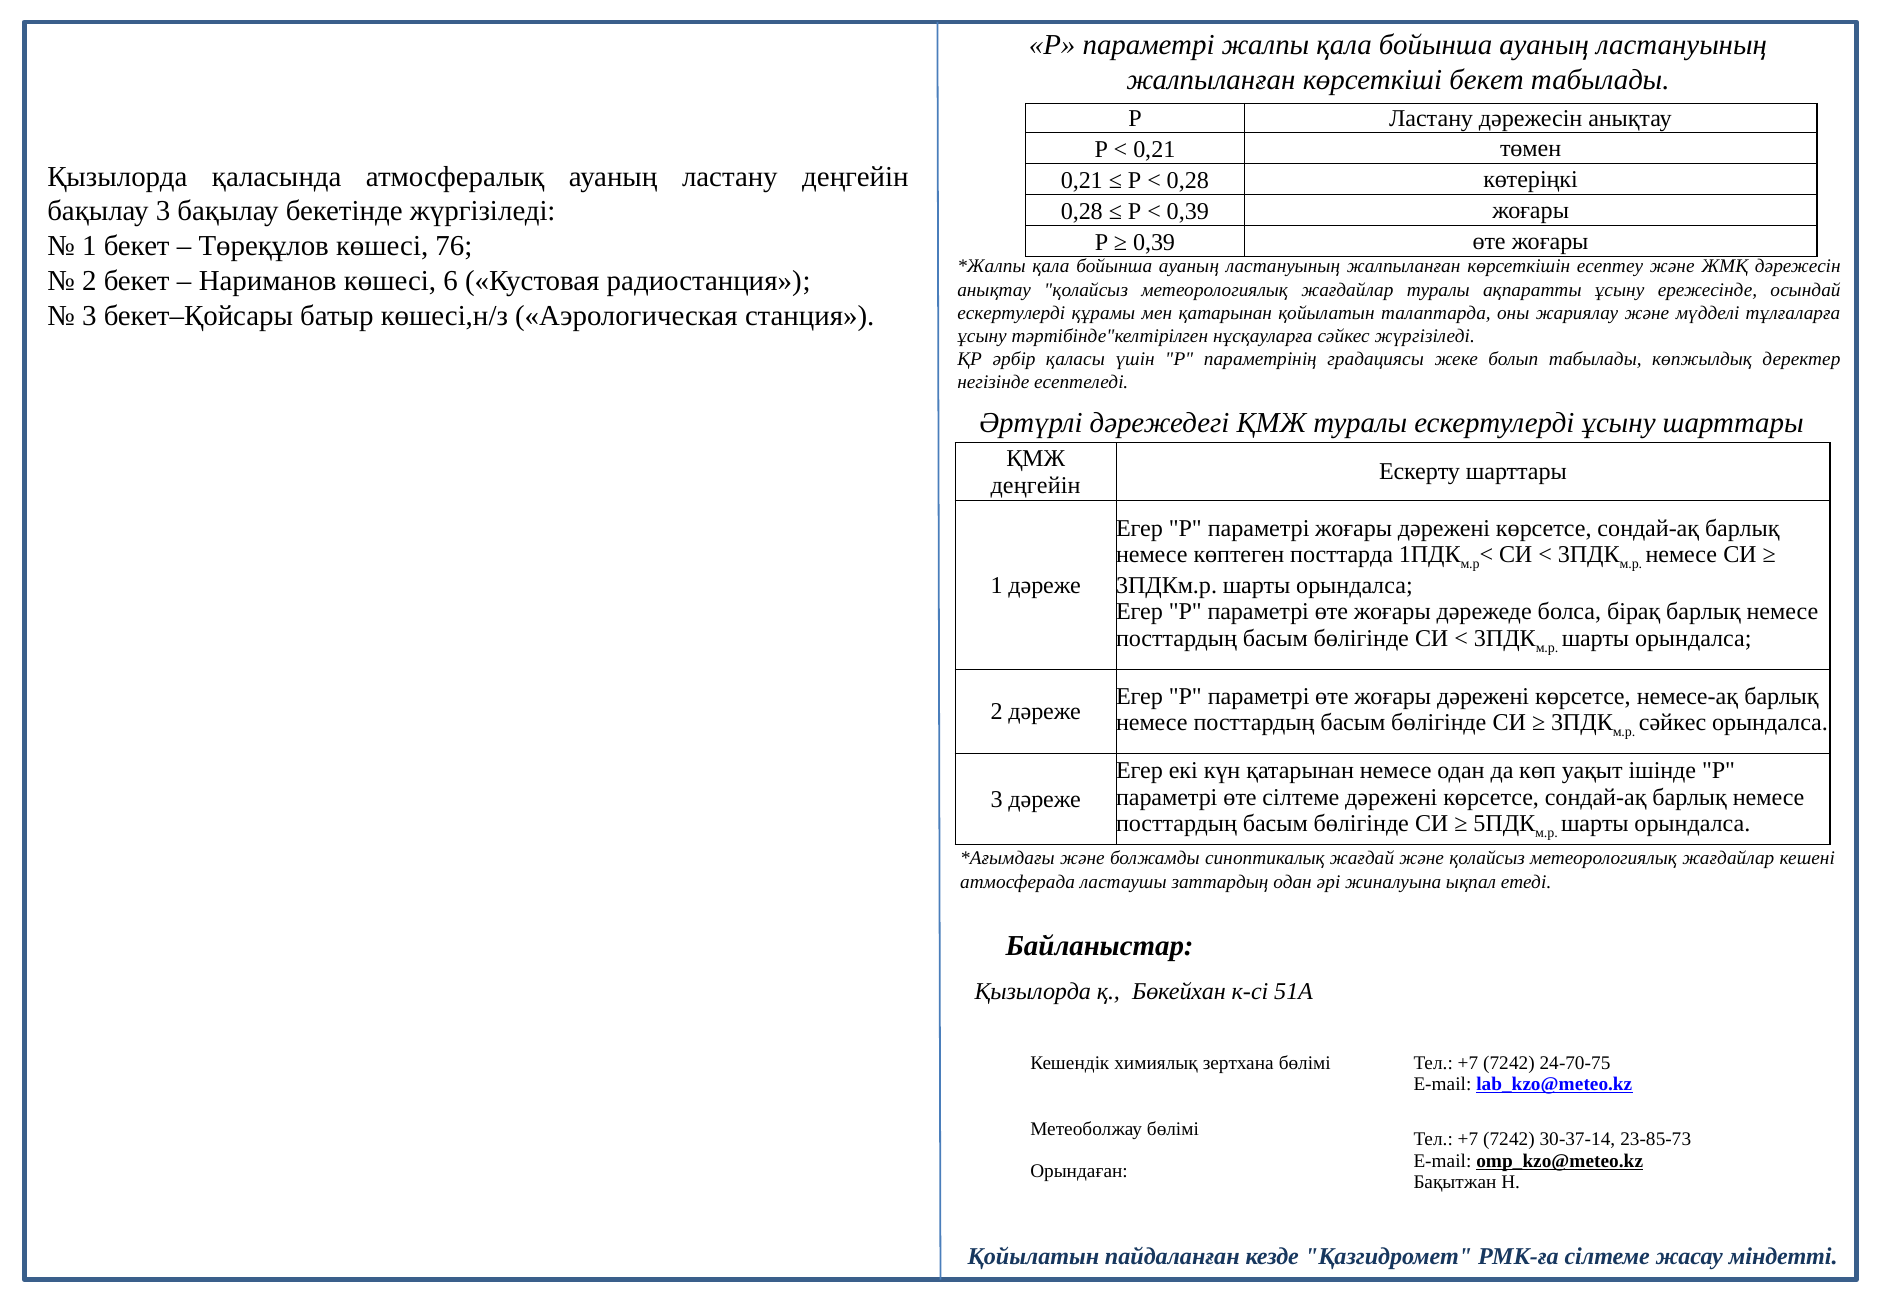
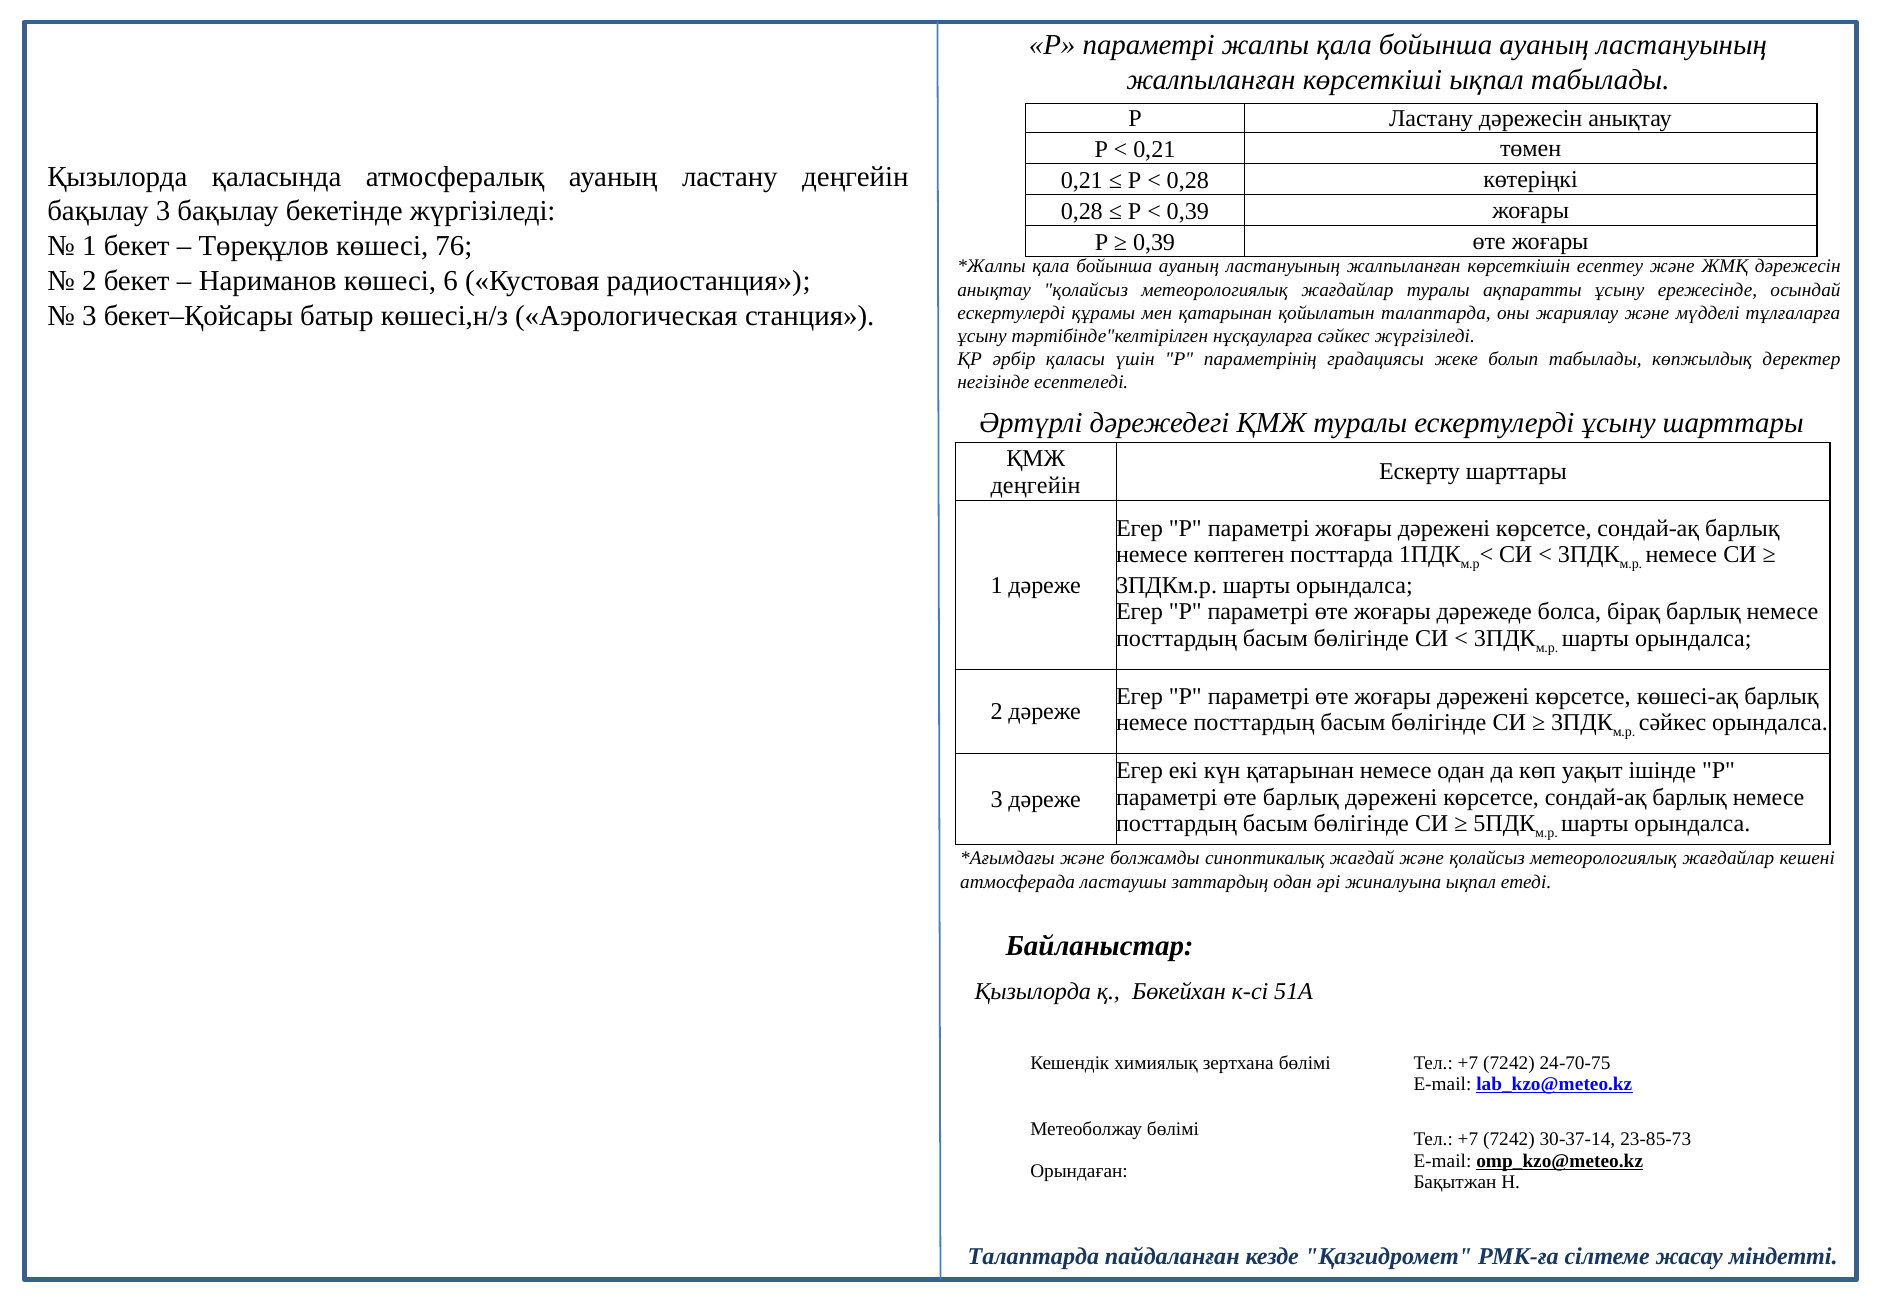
көрсеткіші бекет: бекет -> ықпал (1487, 80)
немесе-ақ: немесе-ақ -> көшесі-ақ (1687, 696)
өте сілтеме: сілтеме -> барлық (1301, 797)
Қойылатын: Қойылатын -> Талаптарда (1033, 1256)
